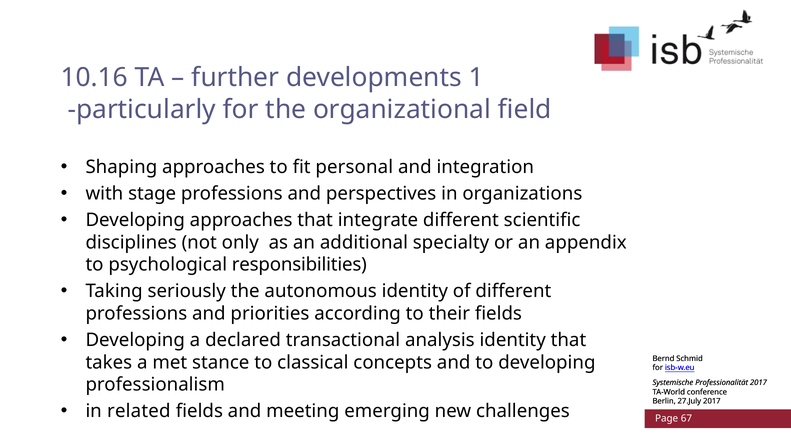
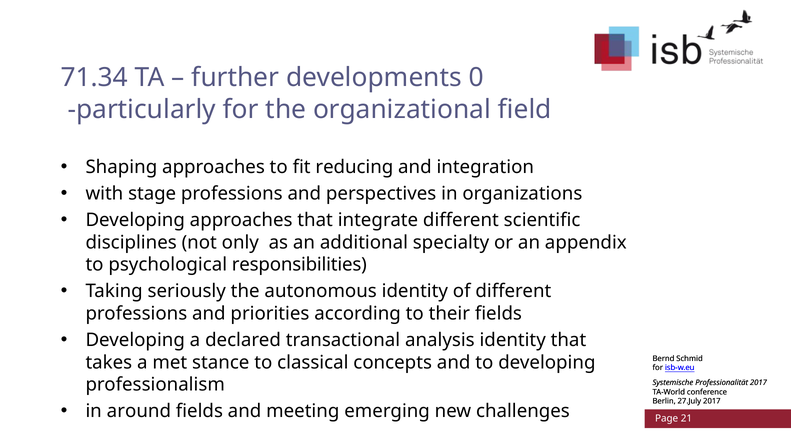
10.16: 10.16 -> 71.34 (94, 78)
1: 1 -> 0 (476, 78)
personal: personal -> reducing (354, 167)
related: related -> around (139, 411)
67: 67 -> 21 (686, 419)
